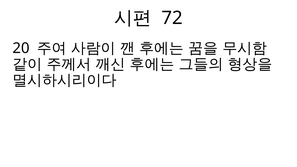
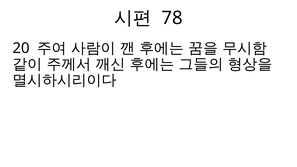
72: 72 -> 78 (172, 18)
